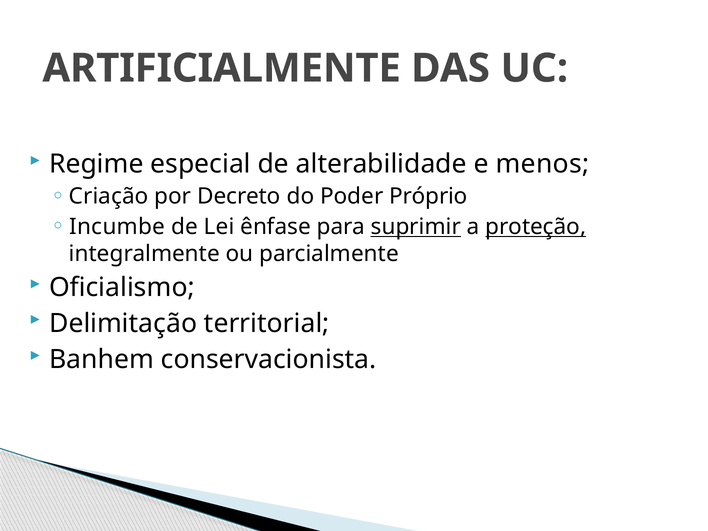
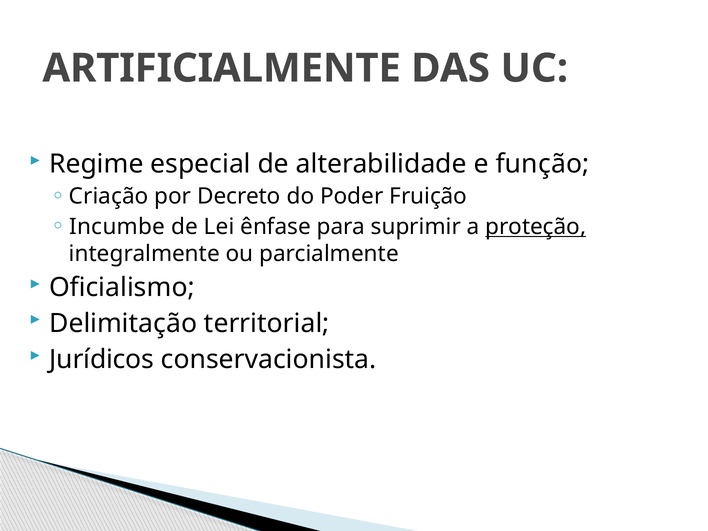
menos: menos -> função (543, 164)
Próprio: Próprio -> Fruição (428, 197)
suprimir underline: present -> none (416, 227)
Banhem: Banhem -> Jurídicos (102, 359)
